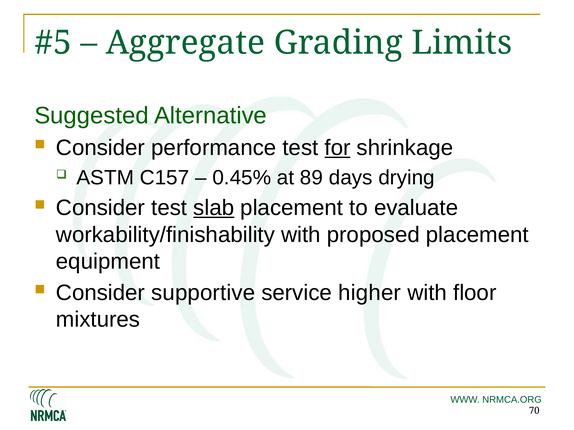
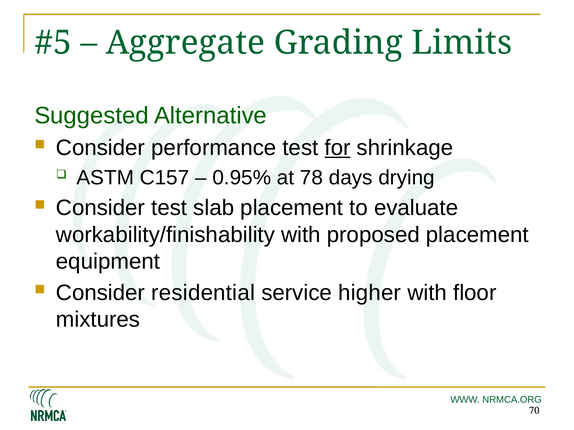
0.45%: 0.45% -> 0.95% (242, 178)
89: 89 -> 78 (311, 178)
slab underline: present -> none (214, 208)
supportive: supportive -> residential (203, 293)
